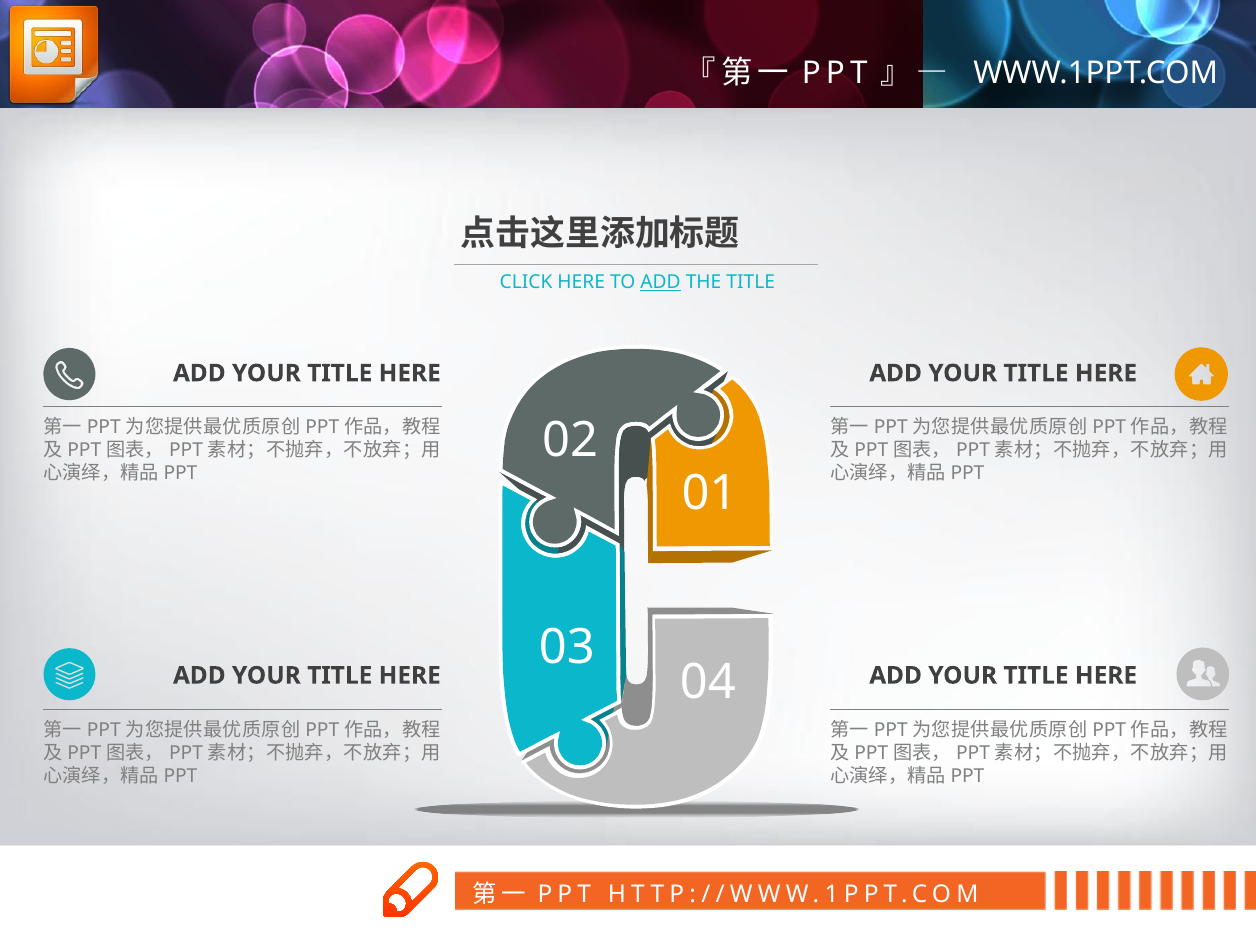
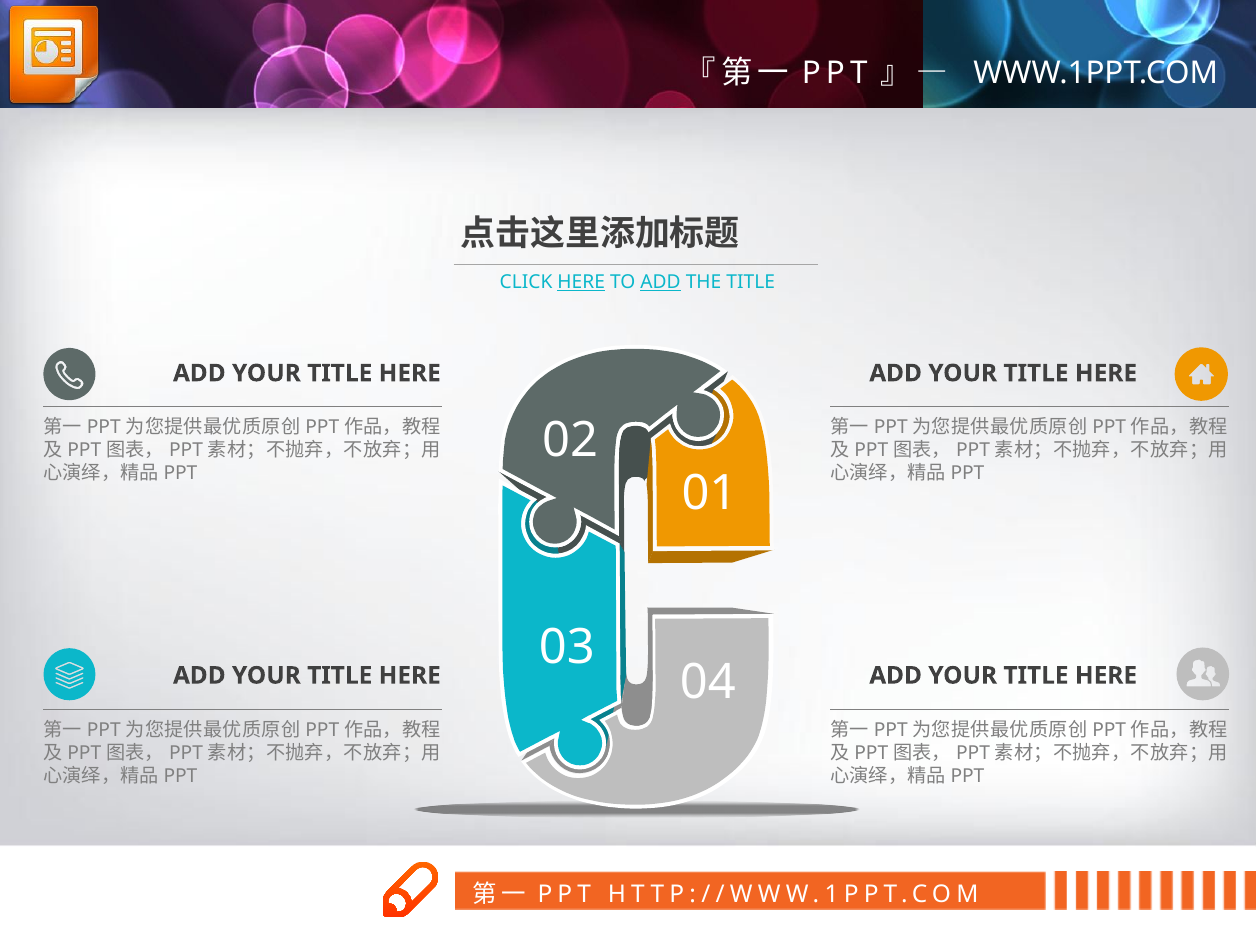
HERE underline: none -> present (581, 282)
